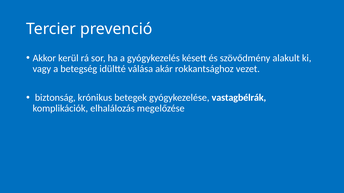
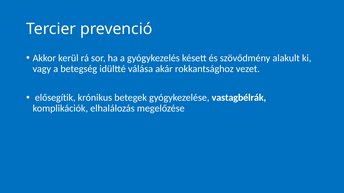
biztonság: biztonság -> elősegítik (55, 98)
